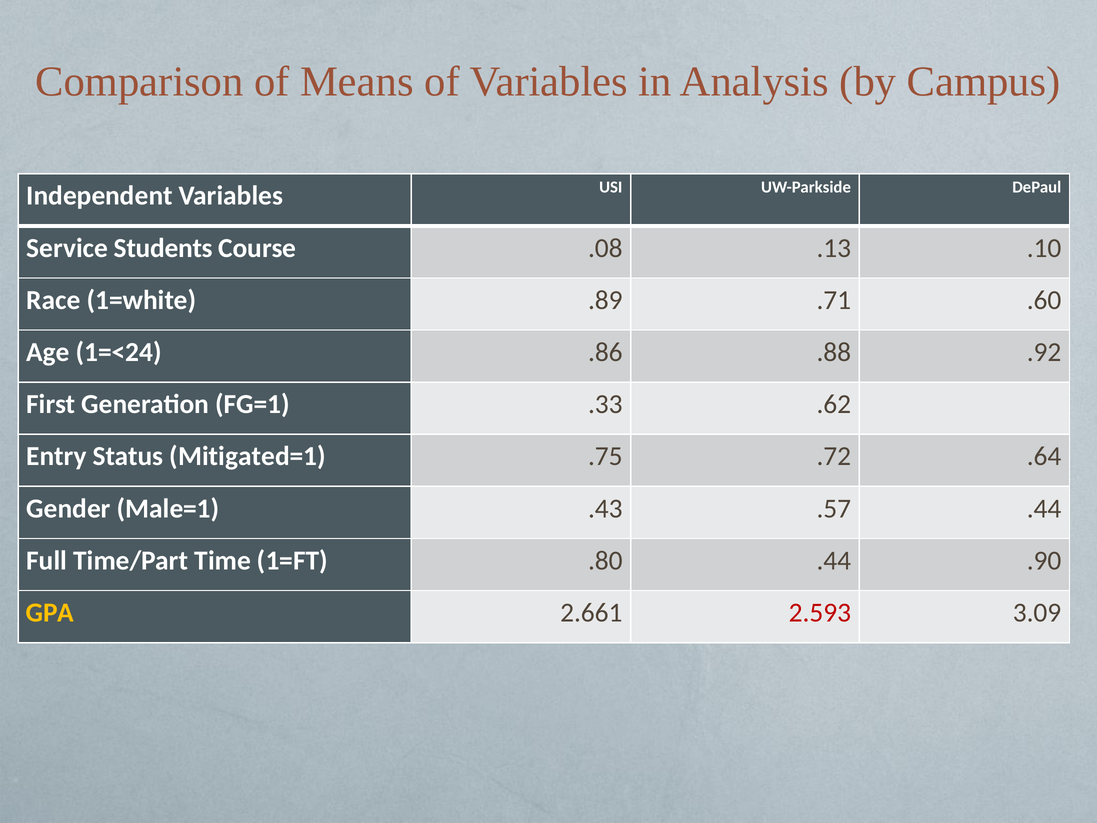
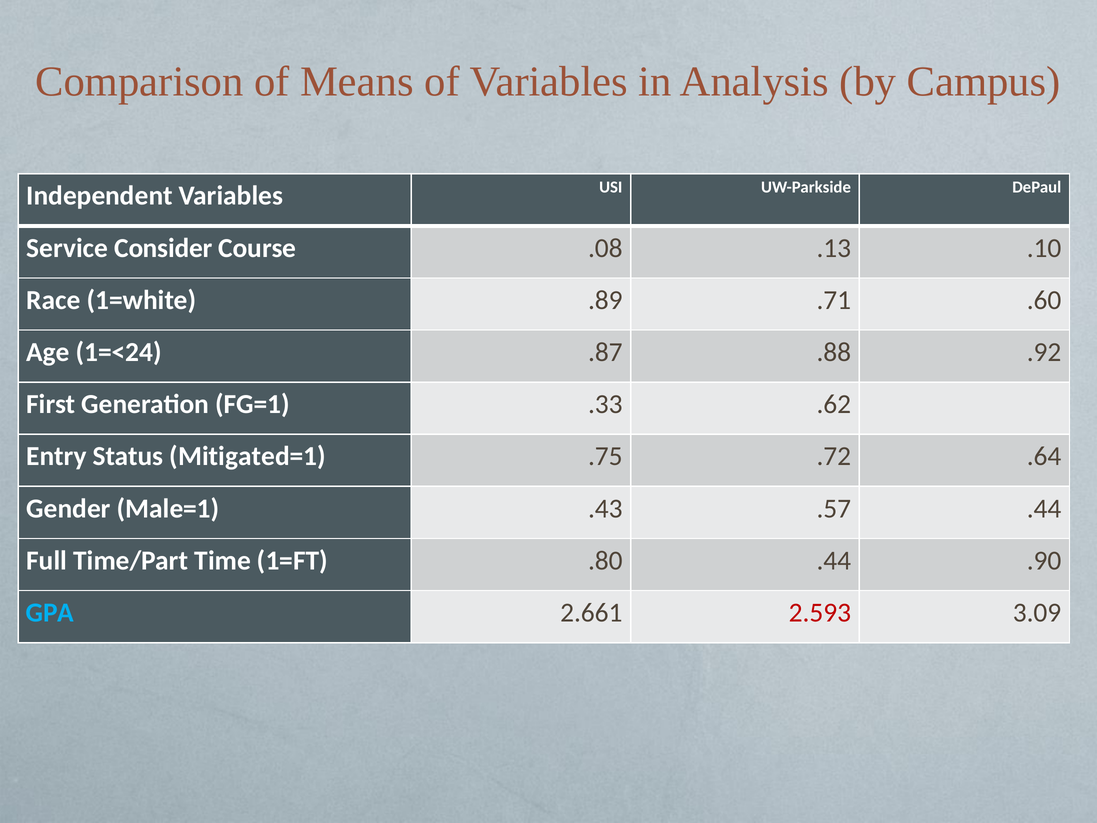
Students: Students -> Consider (163, 248)
.86: .86 -> .87 (605, 352)
GPA colour: yellow -> light blue (50, 612)
